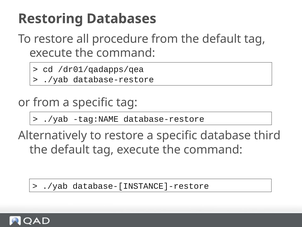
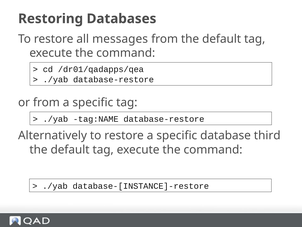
procedure: procedure -> messages (120, 39)
